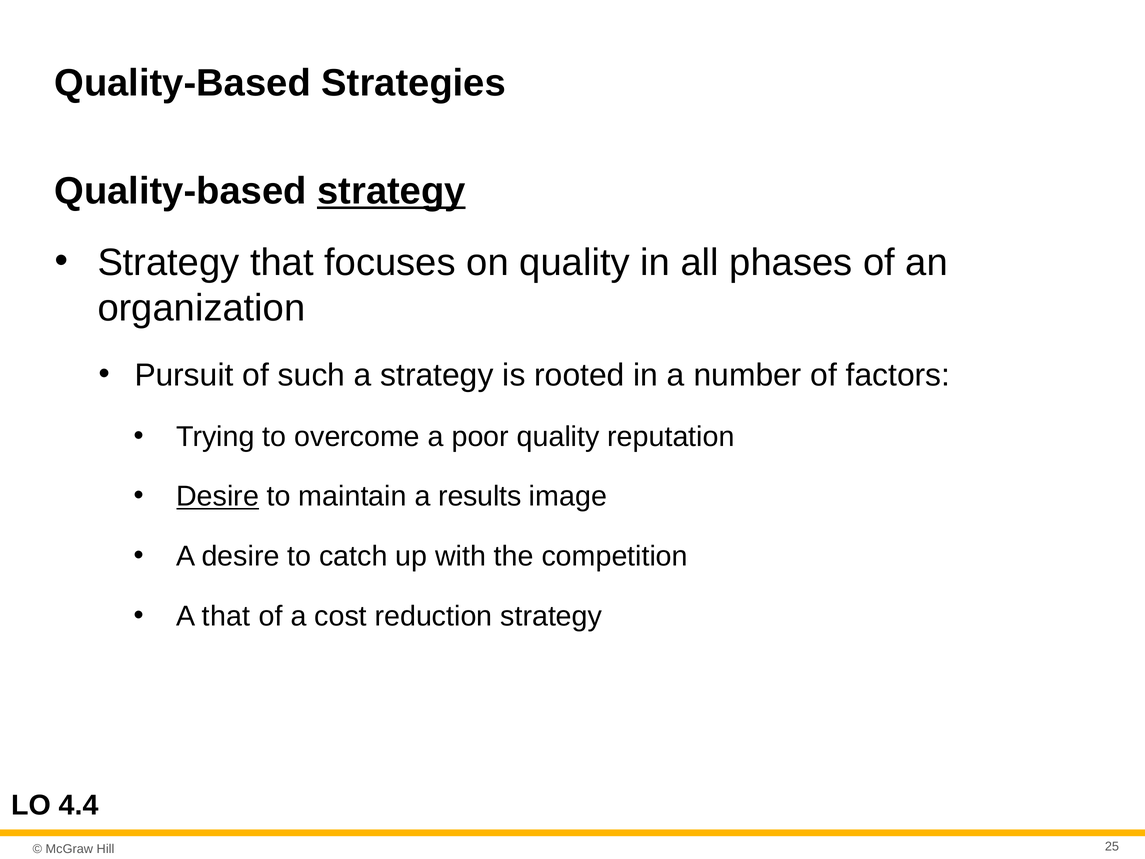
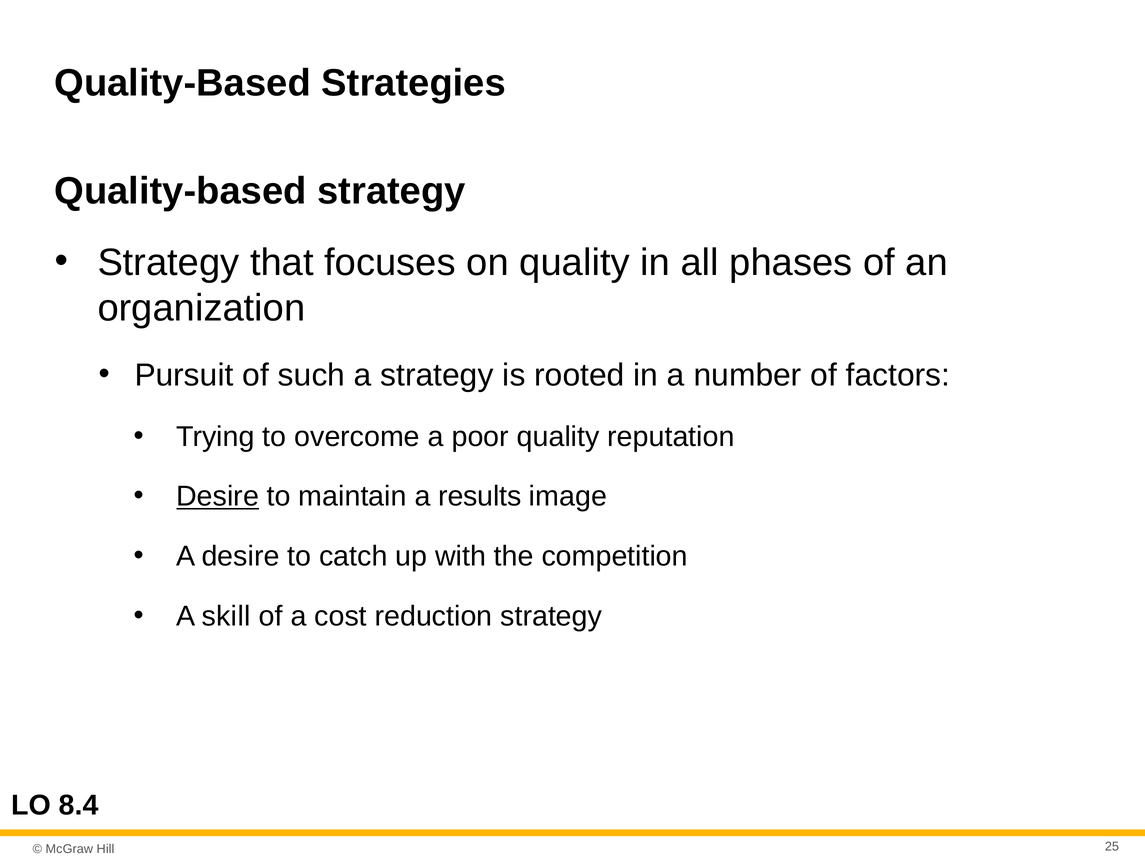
strategy underline: present -> none (391, 191)
A that: that -> skill (226, 616)
4.4: 4.4 -> 8.4 (79, 805)
